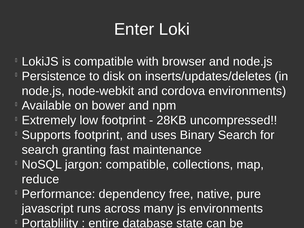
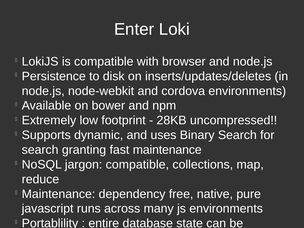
Supports footprint: footprint -> dynamic (99, 135)
Performance: Performance -> Maintenance (58, 194)
